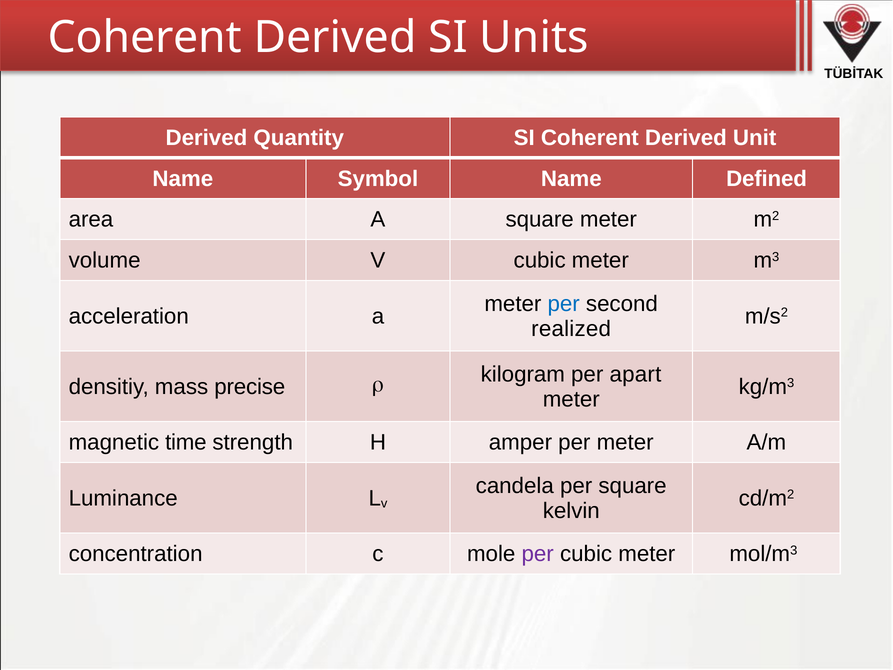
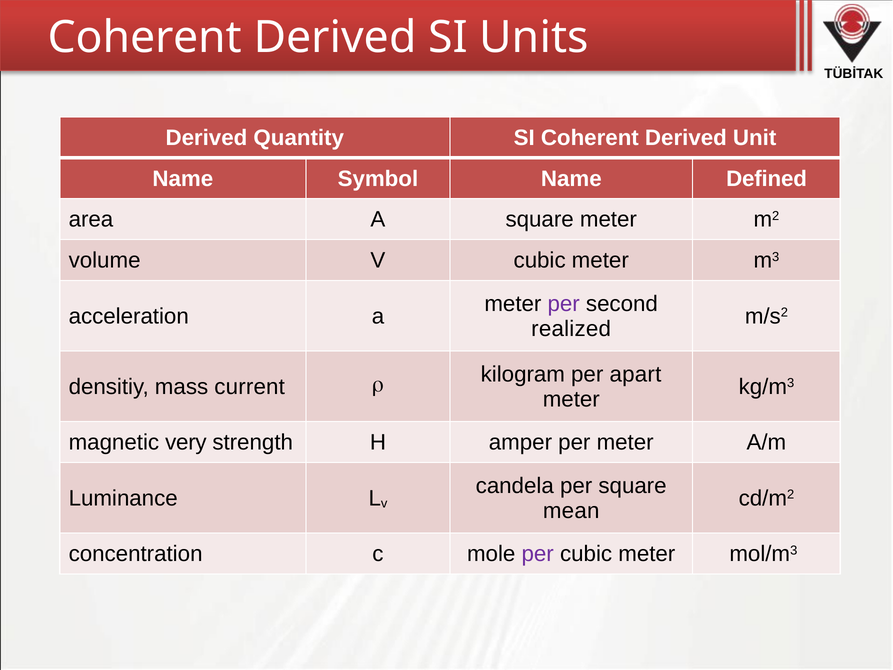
per colour: blue -> purple (564, 304)
precise: precise -> current (250, 387)
time: time -> very (186, 442)
kelvin: kelvin -> mean (571, 511)
